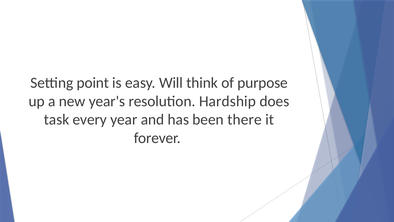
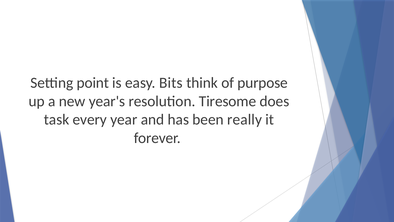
Will: Will -> Bits (171, 83)
Hardship: Hardship -> Tiresome (228, 101)
there: there -> really (245, 119)
